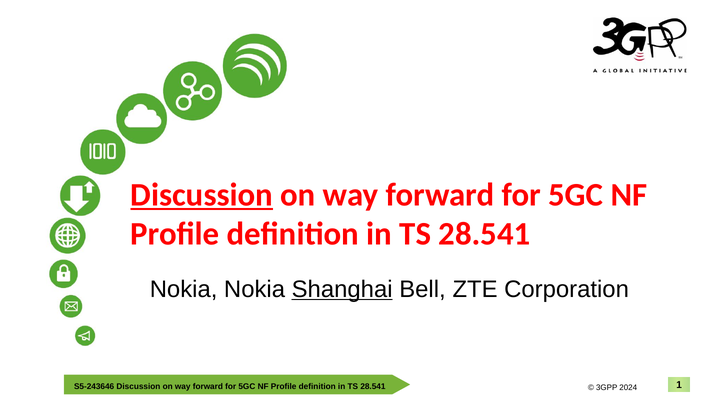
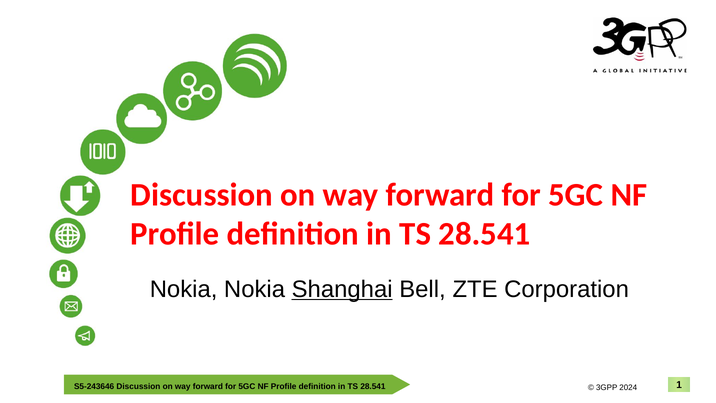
Discussion underline: present -> none (202, 195)
